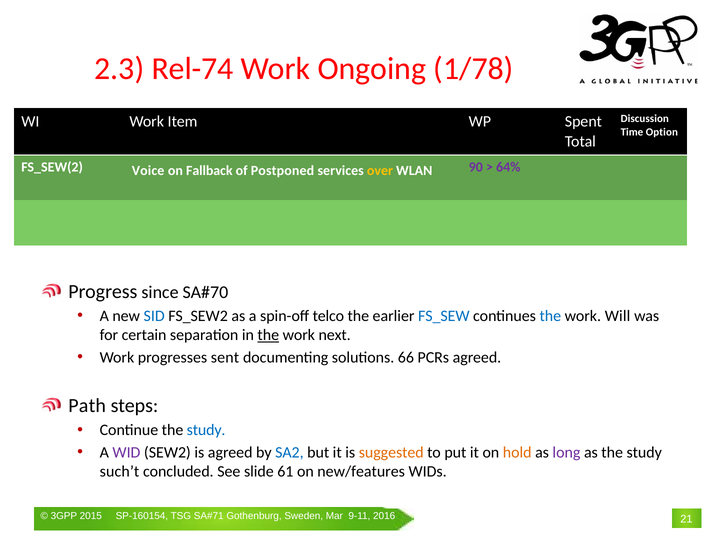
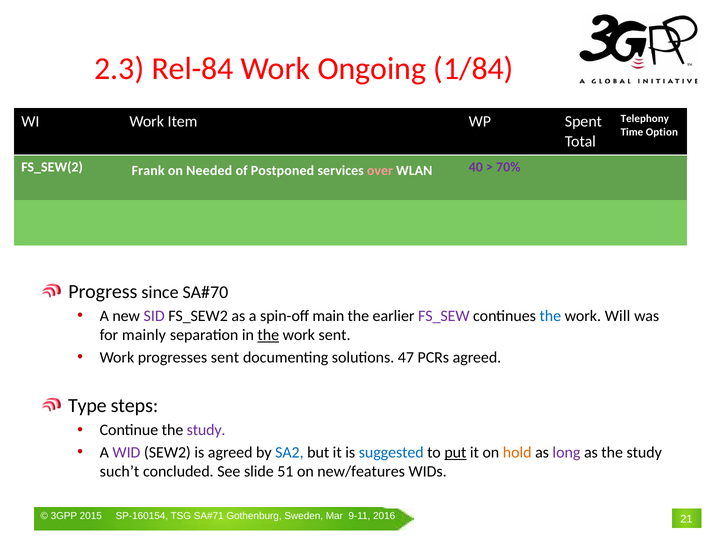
Rel-74: Rel-74 -> Rel-84 (193, 69)
1/78: 1/78 -> 1/84 (474, 69)
Discussion: Discussion -> Telephony (645, 119)
Voice: Voice -> Frank (148, 170)
Fallback: Fallback -> Needed (209, 170)
over colour: yellow -> pink (380, 170)
90: 90 -> 40 (476, 167)
64%: 64% -> 70% (508, 167)
SID colour: blue -> purple (154, 316)
telco: telco -> main (328, 316)
FS_SEW colour: blue -> purple (444, 316)
certain: certain -> mainly (144, 335)
work next: next -> sent (335, 335)
66: 66 -> 47 (406, 357)
Path: Path -> Type (87, 405)
study colour: blue -> purple (206, 430)
suggested colour: orange -> blue (391, 452)
put underline: none -> present (455, 452)
61: 61 -> 51 (285, 471)
